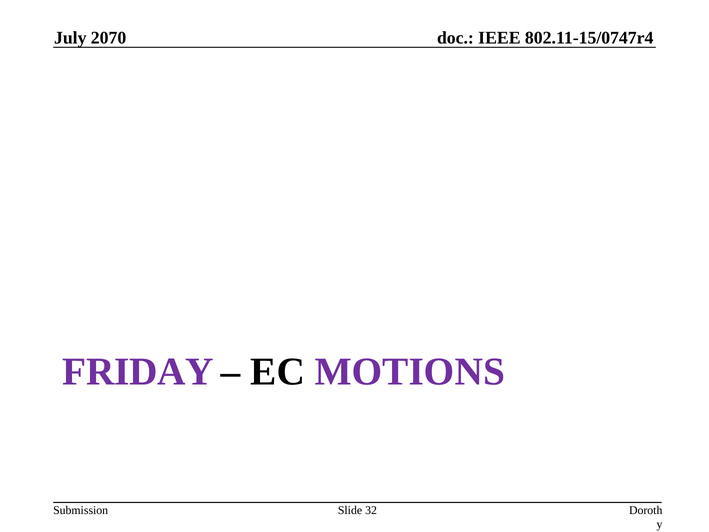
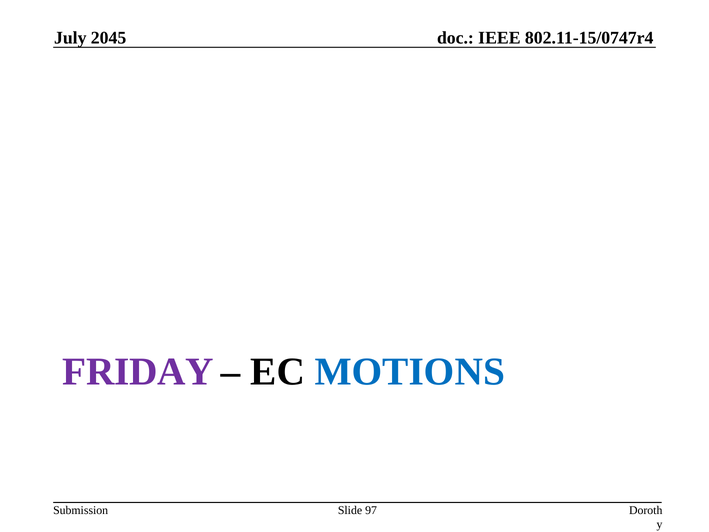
2070: 2070 -> 2045 (109, 38)
MOTIONS colour: purple -> blue (410, 372)
32: 32 -> 97 (371, 510)
